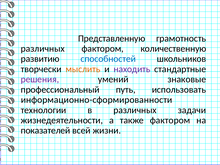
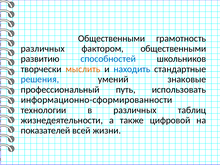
Представленную: Представленную -> Общественными (112, 38)
фактором количественную: количественную -> общественными (173, 49)
находить colour: purple -> blue (132, 69)
решения colour: purple -> blue (40, 79)
задачи: задачи -> таблиц (192, 110)
также фактором: фактором -> цифровой (170, 120)
